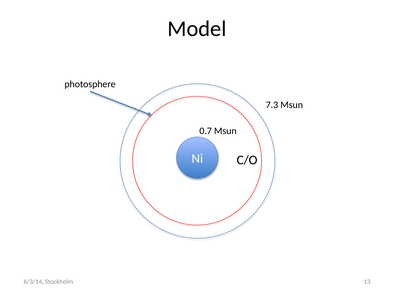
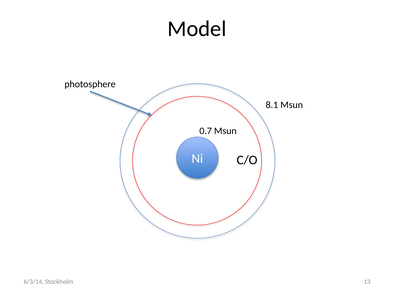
7.3: 7.3 -> 8.1 (272, 105)
